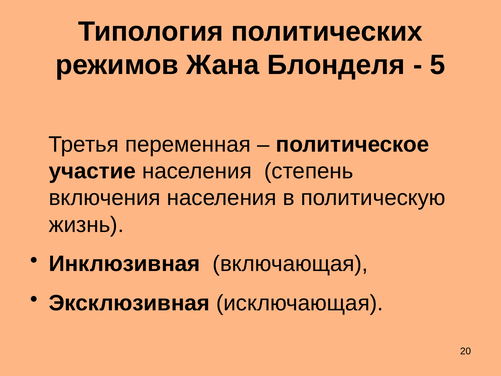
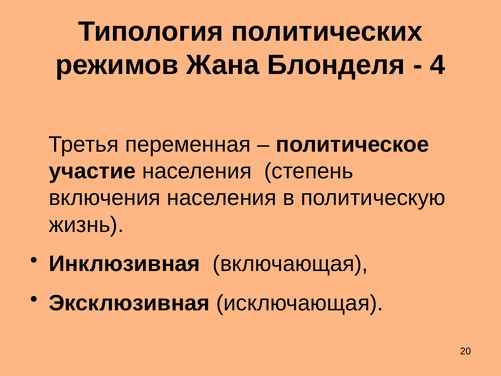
5: 5 -> 4 (438, 65)
